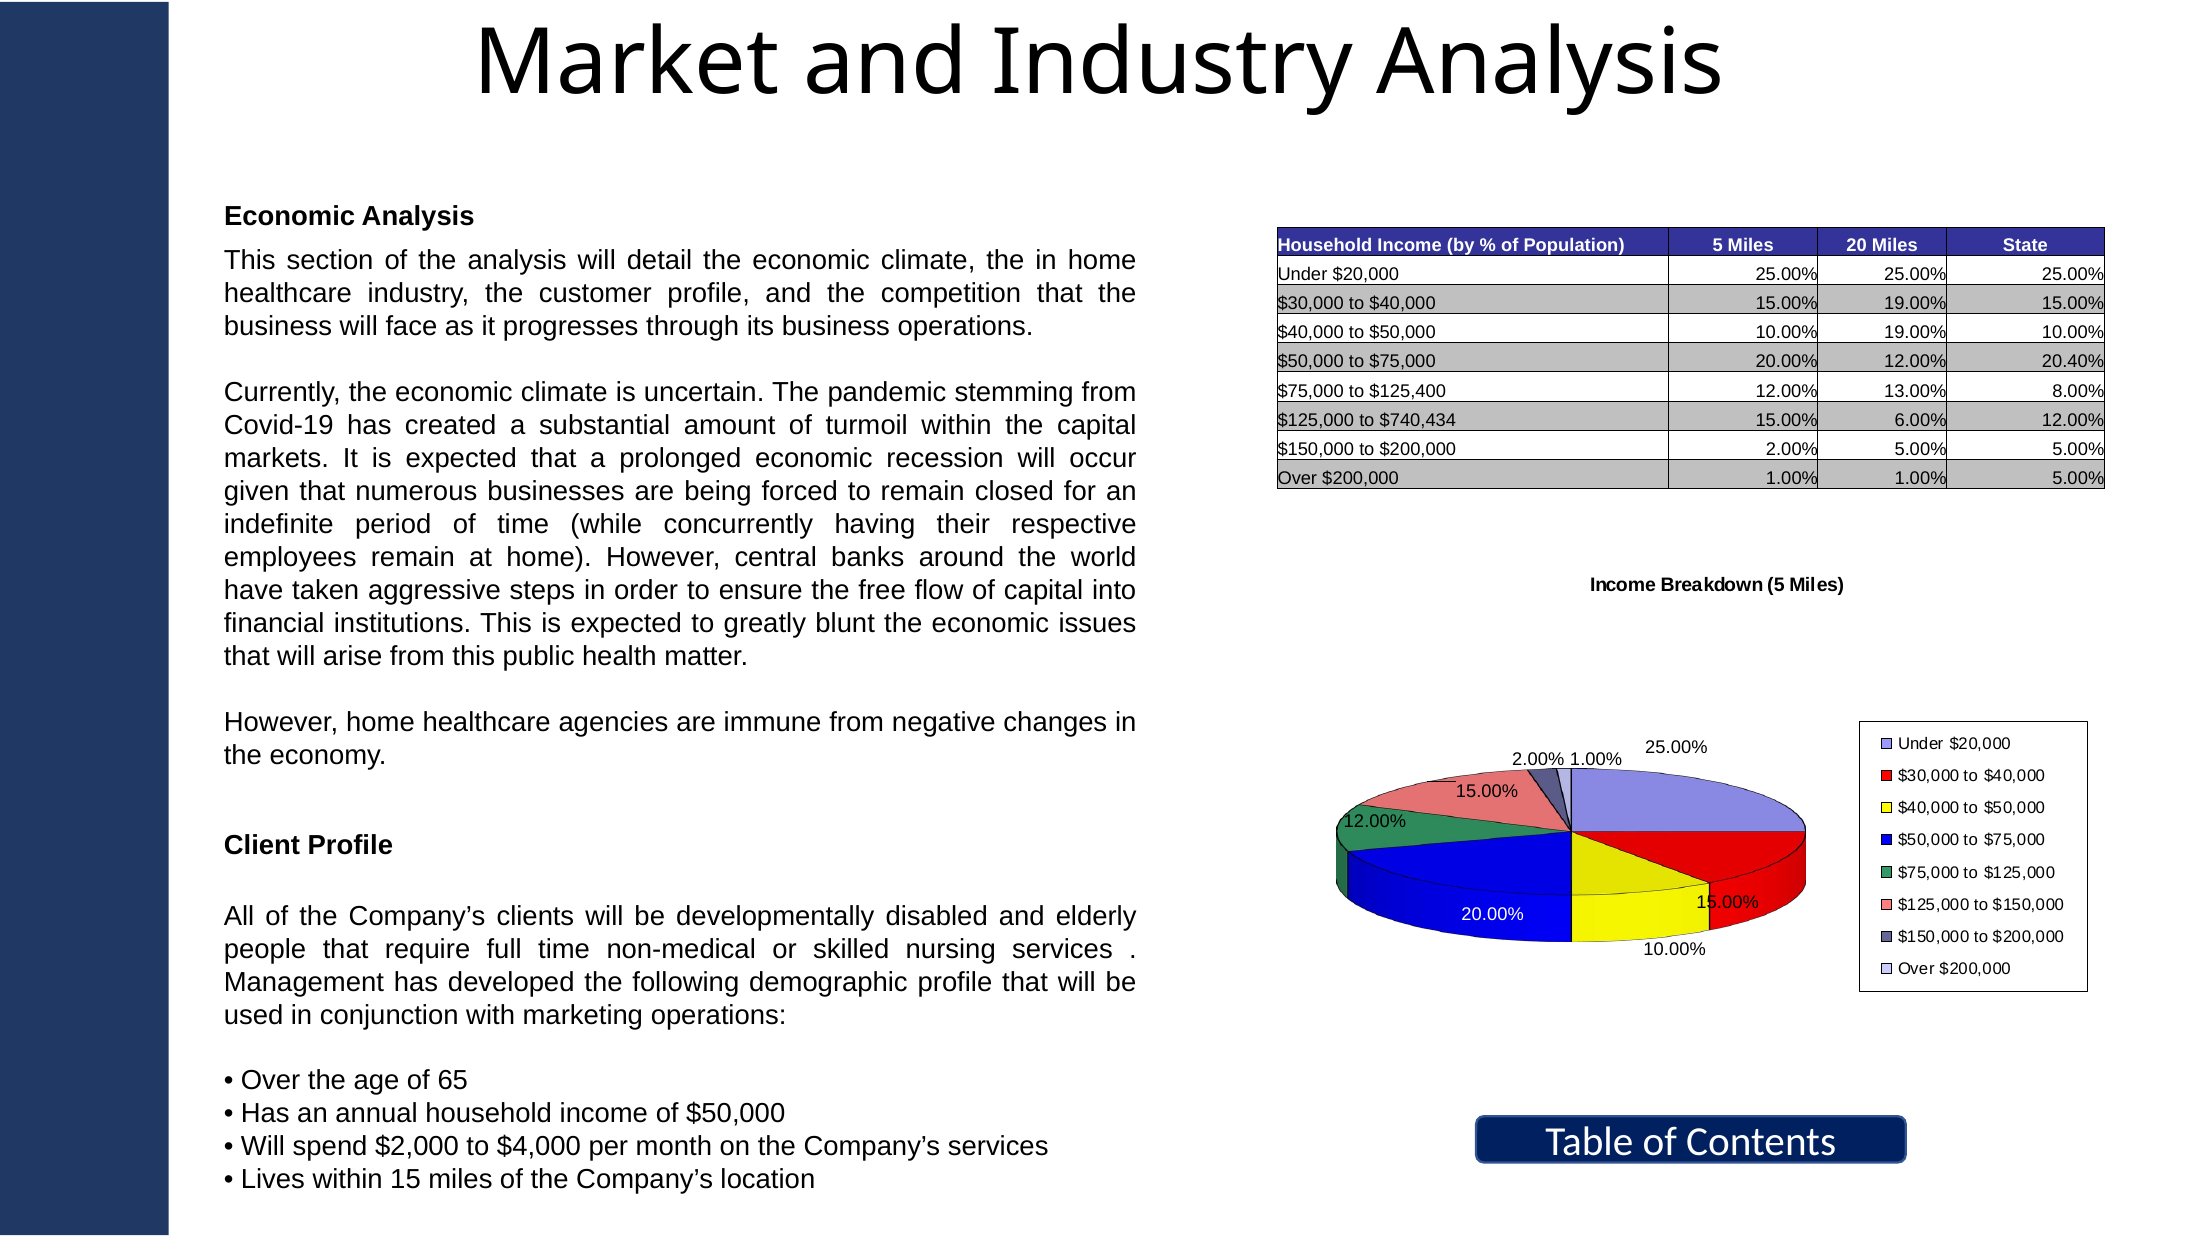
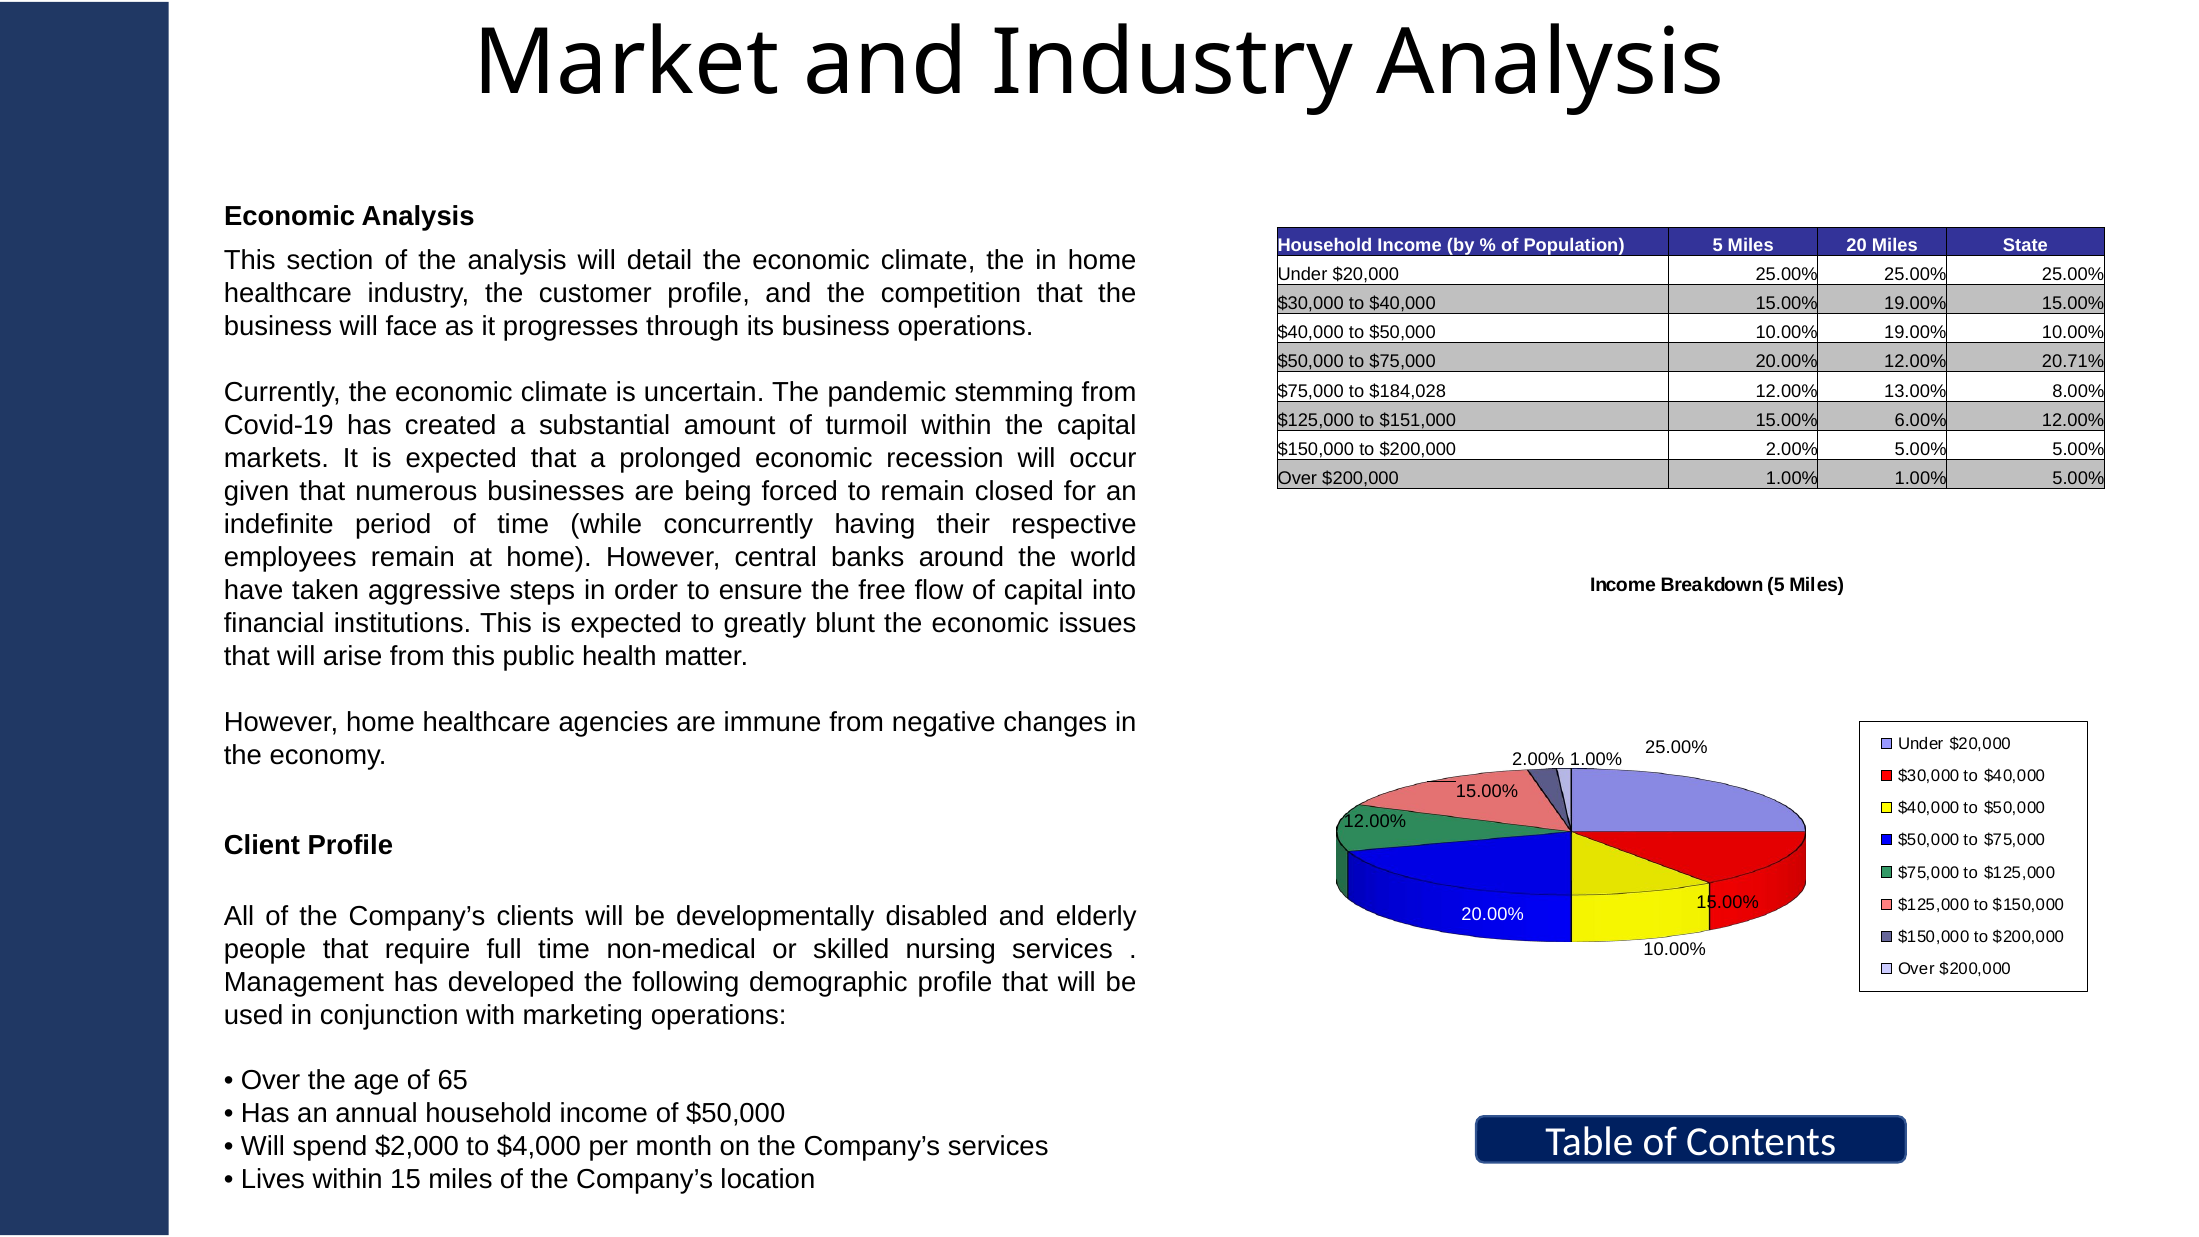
20.40%: 20.40% -> 20.71% (2073, 362)
$125,400: $125,400 -> $184,028 (1408, 391)
$740,434: $740,434 -> $151,000 (1418, 420)
